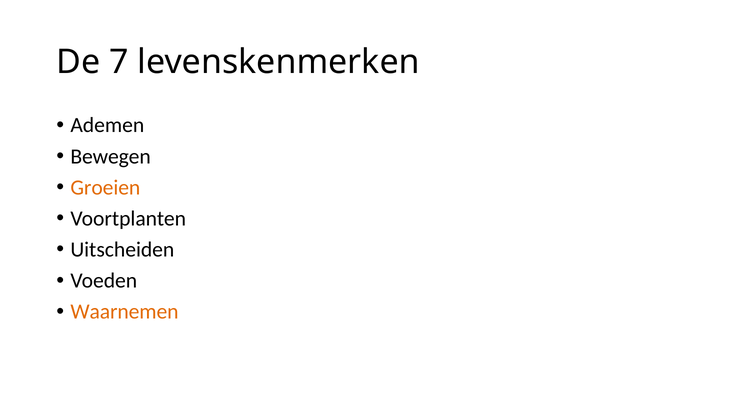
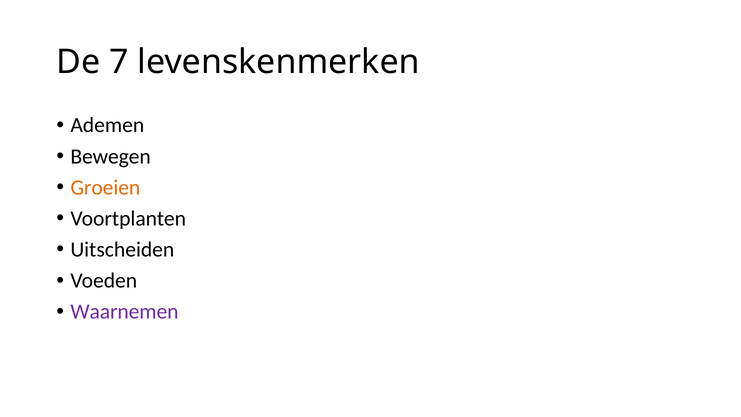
Waarnemen colour: orange -> purple (124, 312)
